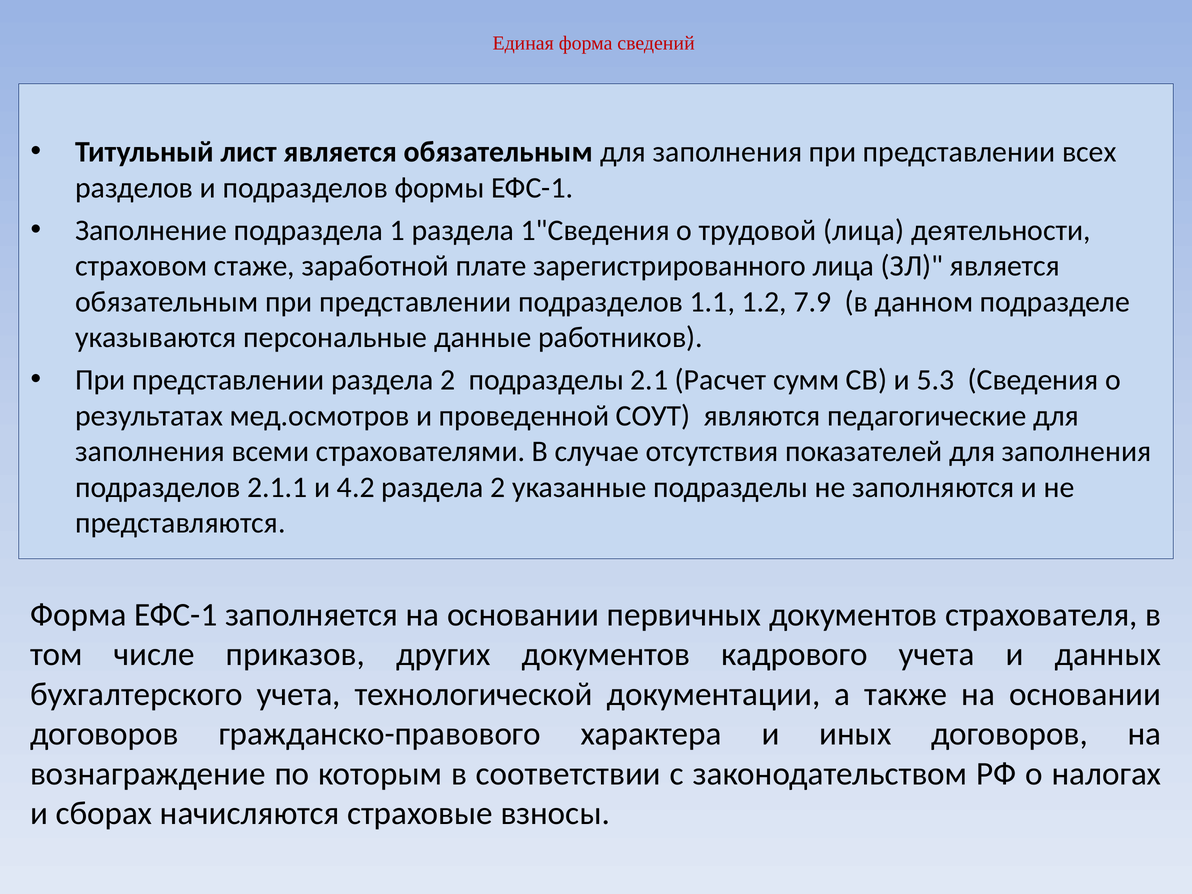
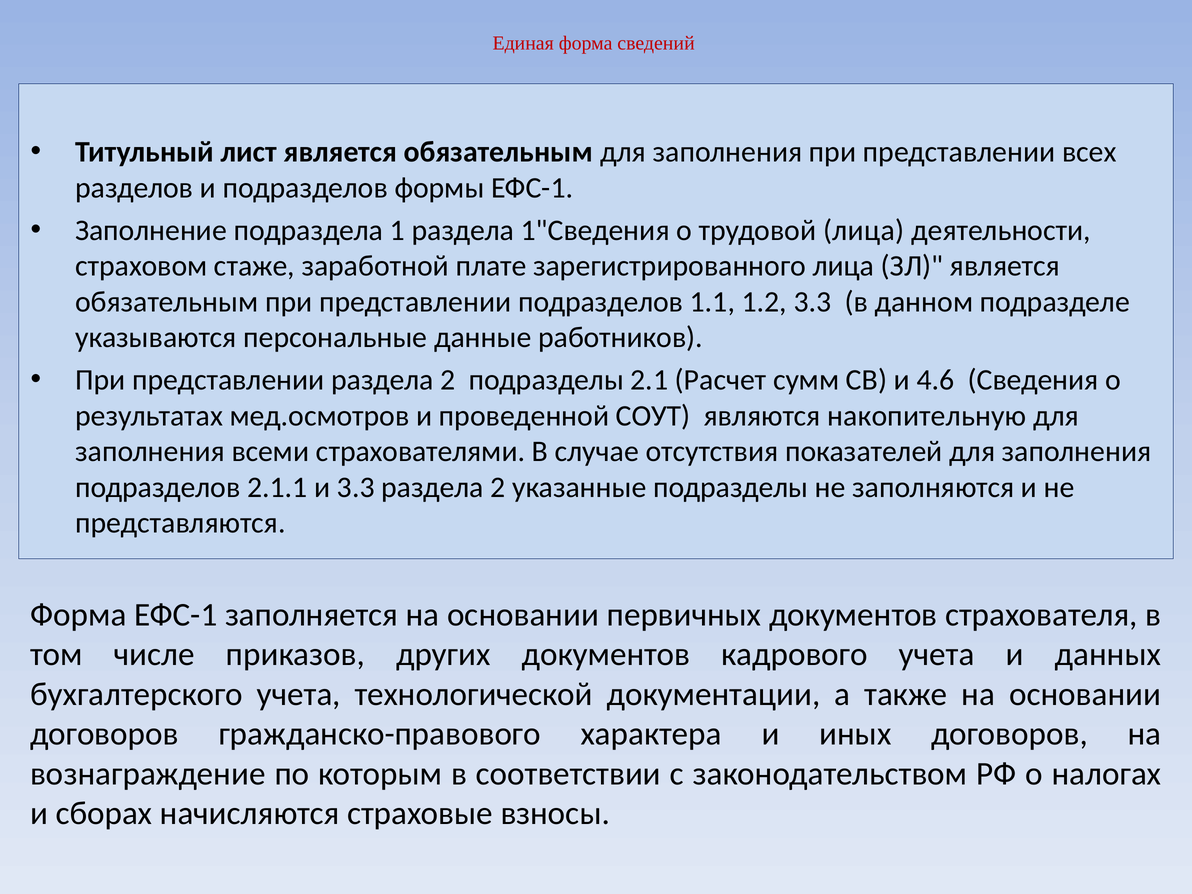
1.2 7.9: 7.9 -> 3.3 (812, 302)
5.3: 5.3 -> 4.6 (935, 380)
педагогические: педагогические -> накопительную (927, 416)
и 4.2: 4.2 -> 3.3 (356, 487)
